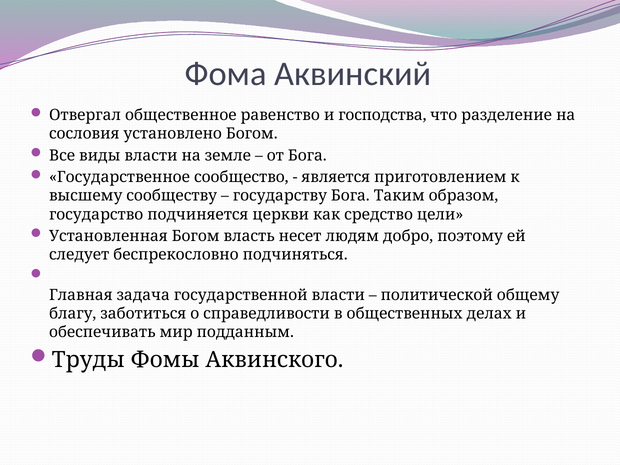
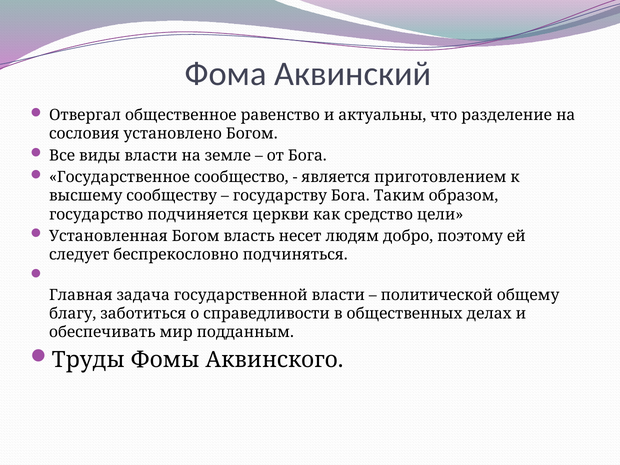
господства: господства -> актуальны (382, 115)
